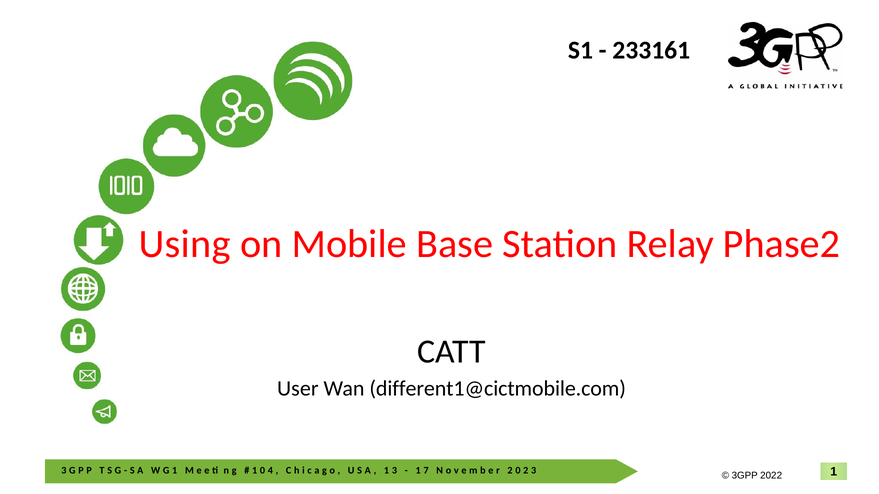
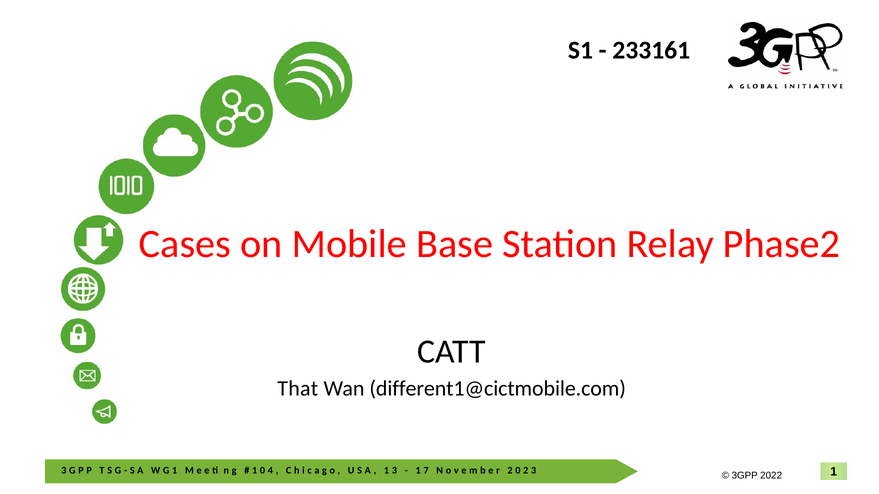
Using: Using -> Cases (185, 244)
User: User -> That (298, 389)
